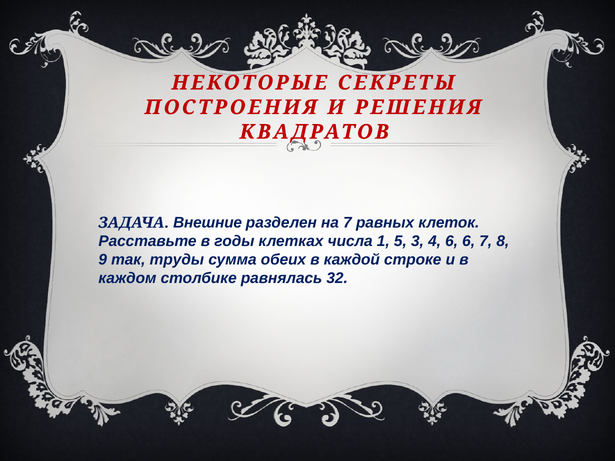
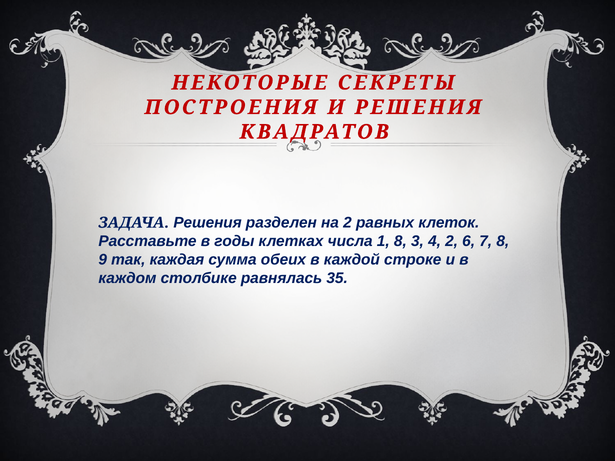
ЗАДАЧА Внешние: Внешние -> Решения (208, 223)
на 7: 7 -> 2 (347, 223)
1 5: 5 -> 8 (400, 241)
4 6: 6 -> 2 (452, 241)
труды: труды -> каждая (177, 260)
32: 32 -> 35 (337, 278)
